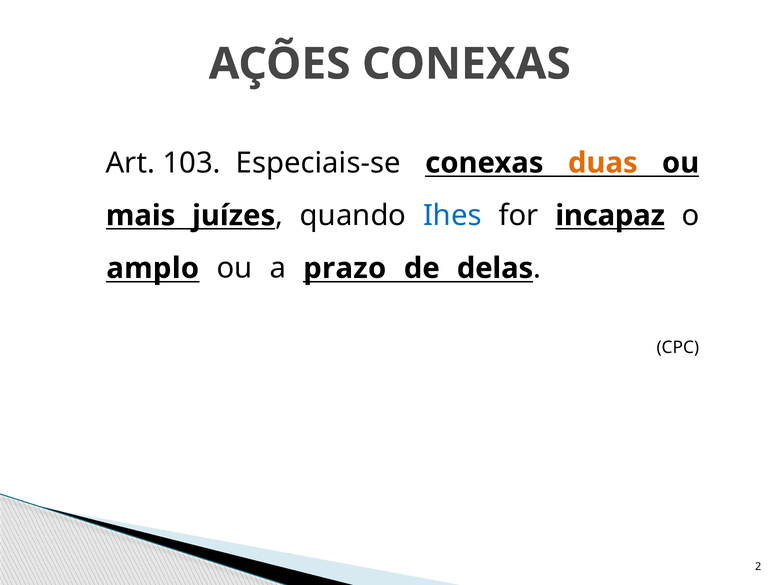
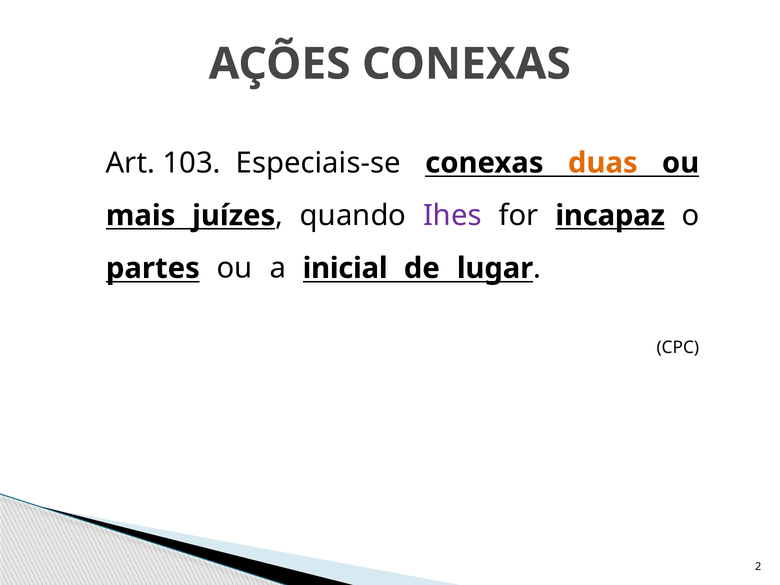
Ihes colour: blue -> purple (452, 216)
amplo: amplo -> partes (153, 268)
prazo: prazo -> inicial (345, 268)
delas: delas -> lugar (495, 268)
